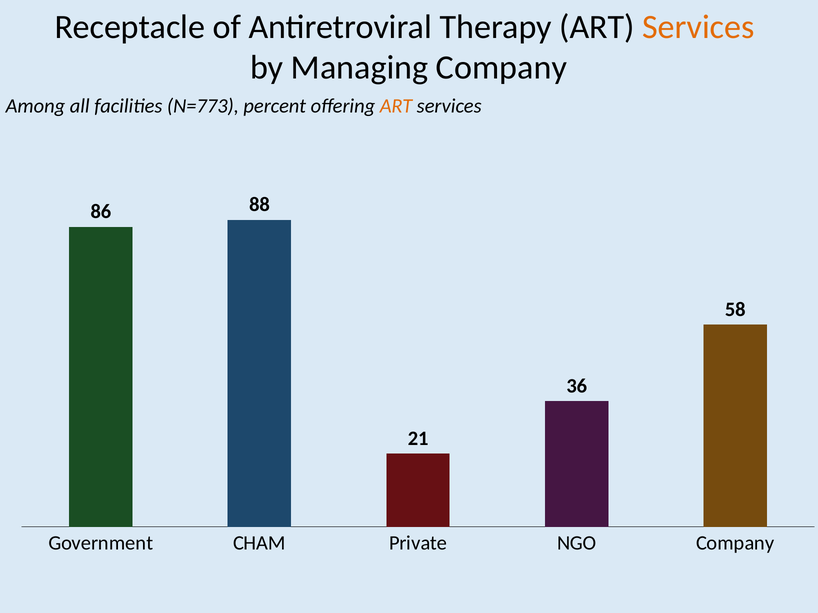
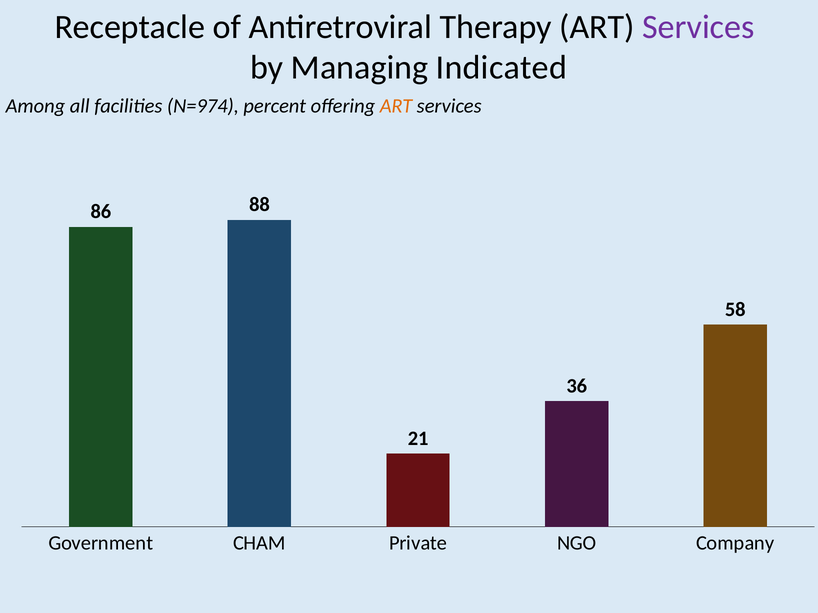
Services colour: orange -> purple (698, 27)
Managing Company: Company -> Indicated (501, 68)
N=773: N=773 -> N=974 (203, 106)
